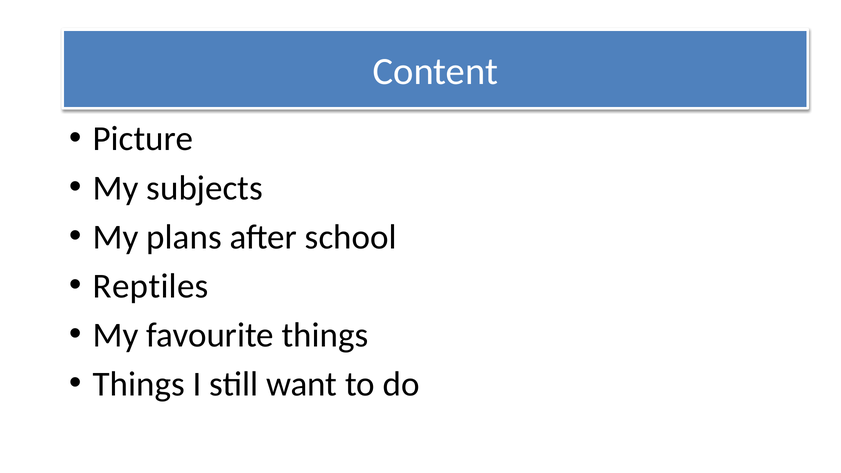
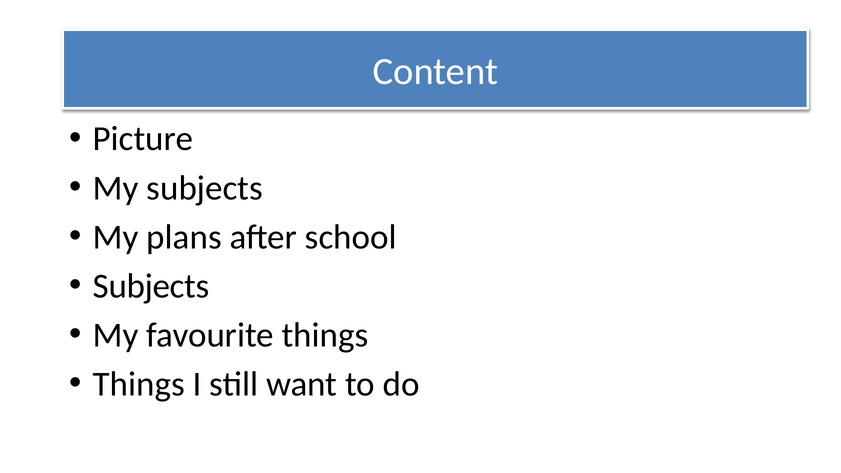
Reptiles: Reptiles -> Subjects (151, 286)
